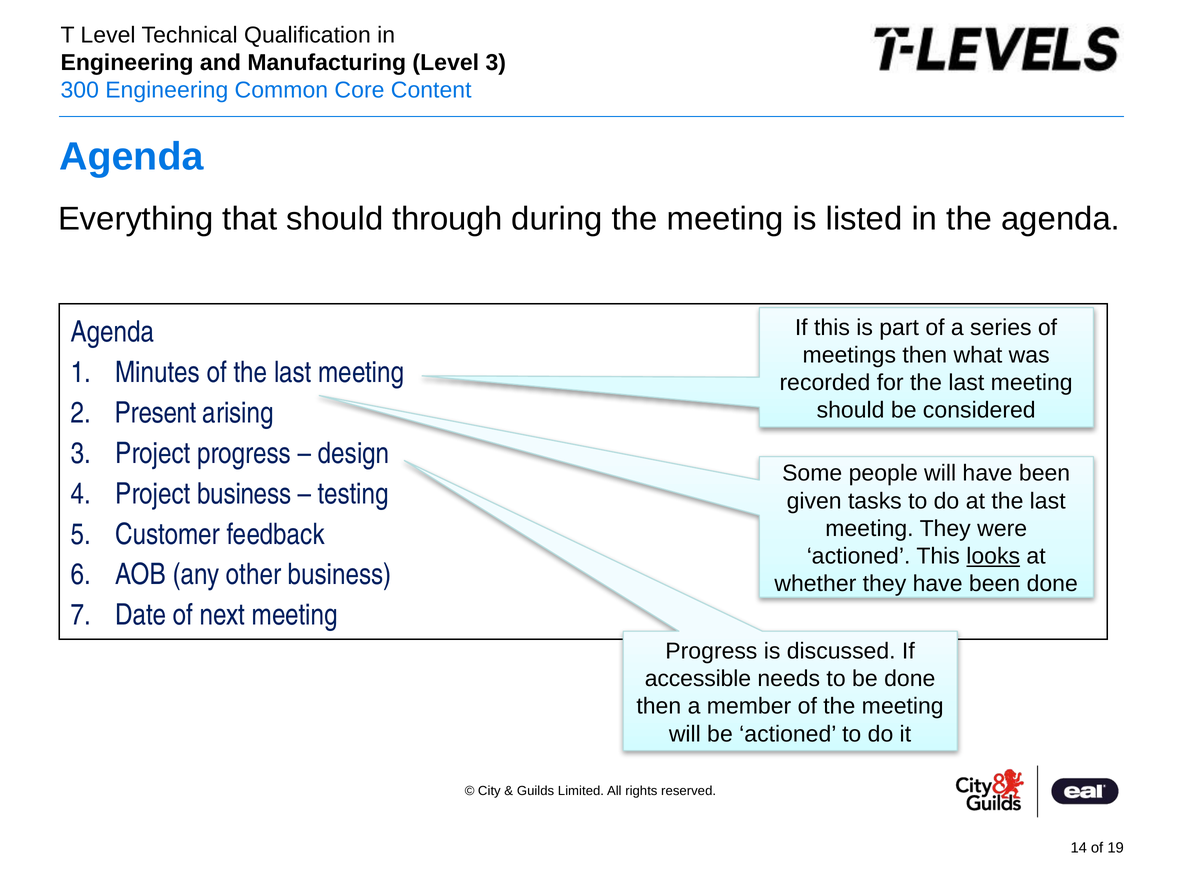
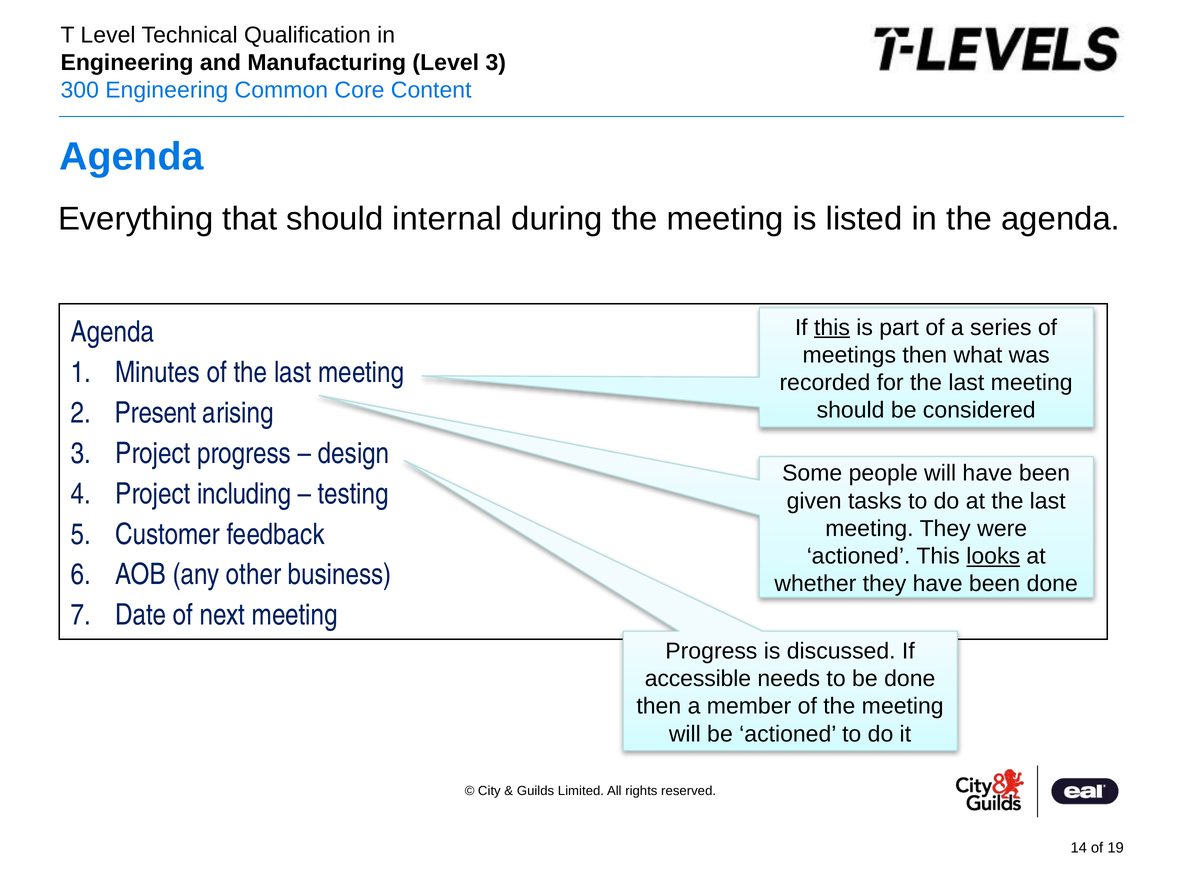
through: through -> internal (447, 219)
this underline: none -> present (832, 328)
Project business: business -> including (244, 494)
